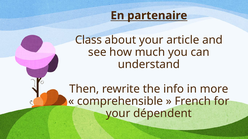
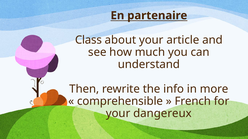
dépendent: dépendent -> dangereux (163, 114)
